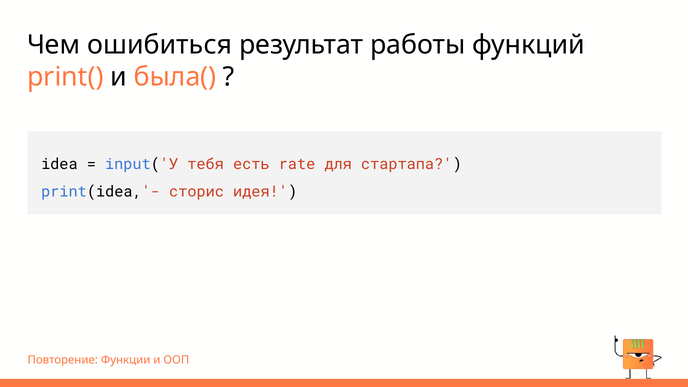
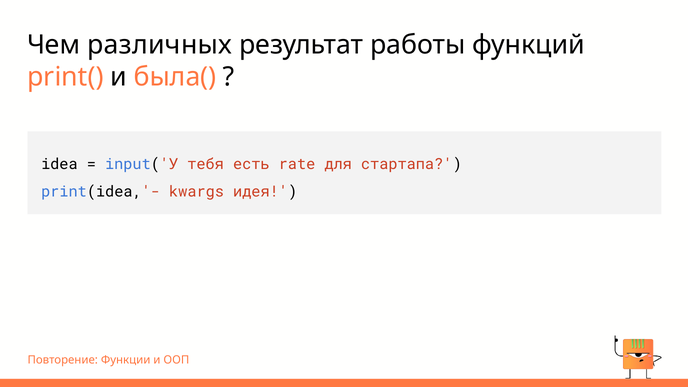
ошибиться: ошибиться -> различных (160, 45)
сторис: сторис -> kwargs (197, 192)
